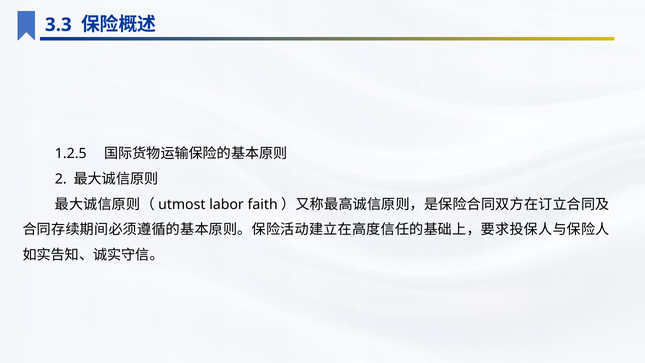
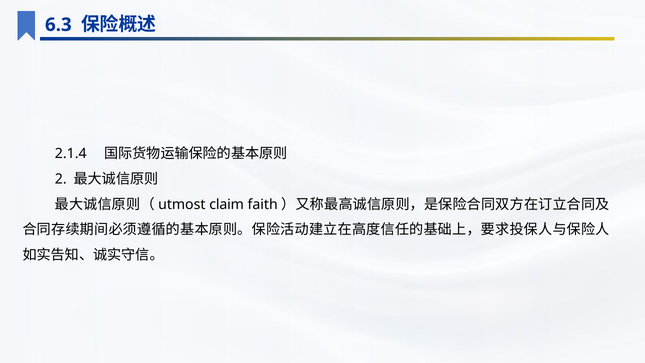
3.3: 3.3 -> 6.3 (58, 25)
1.2.5: 1.2.5 -> 2.1.4 (71, 154)
labor: labor -> claim (227, 204)
